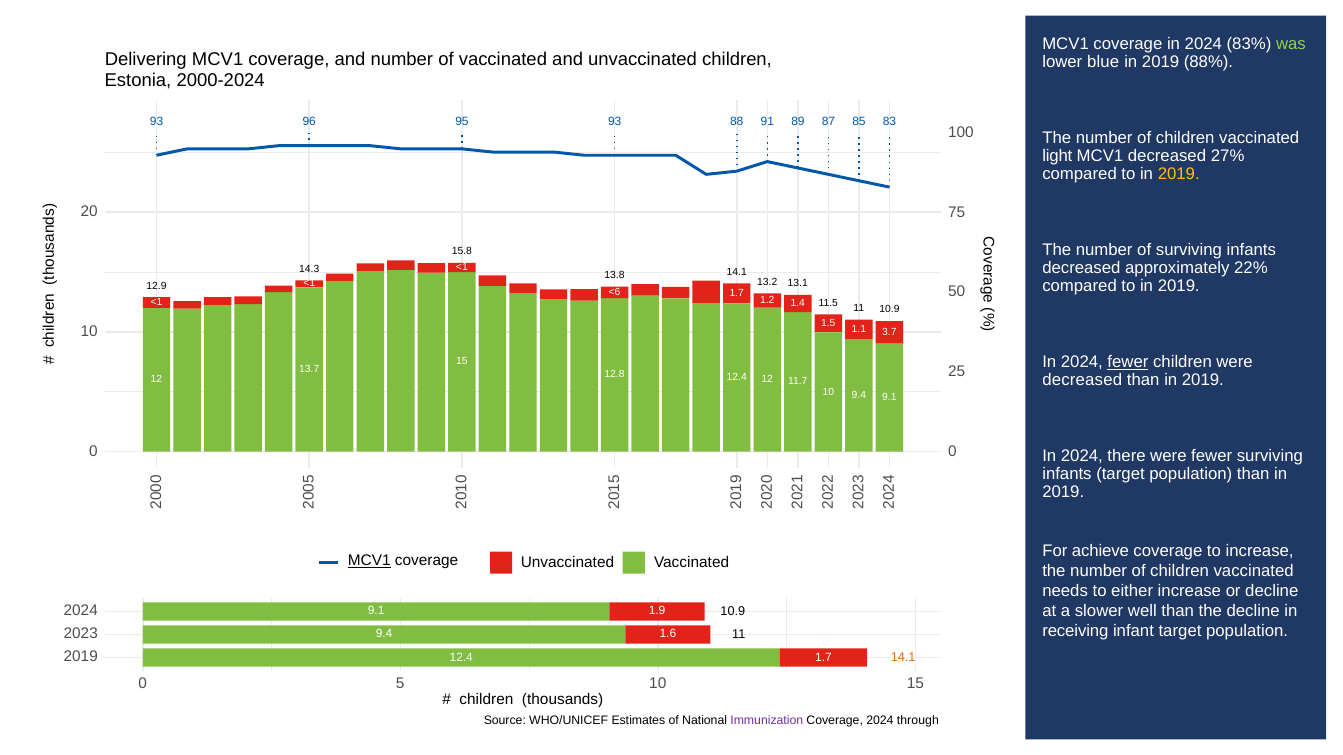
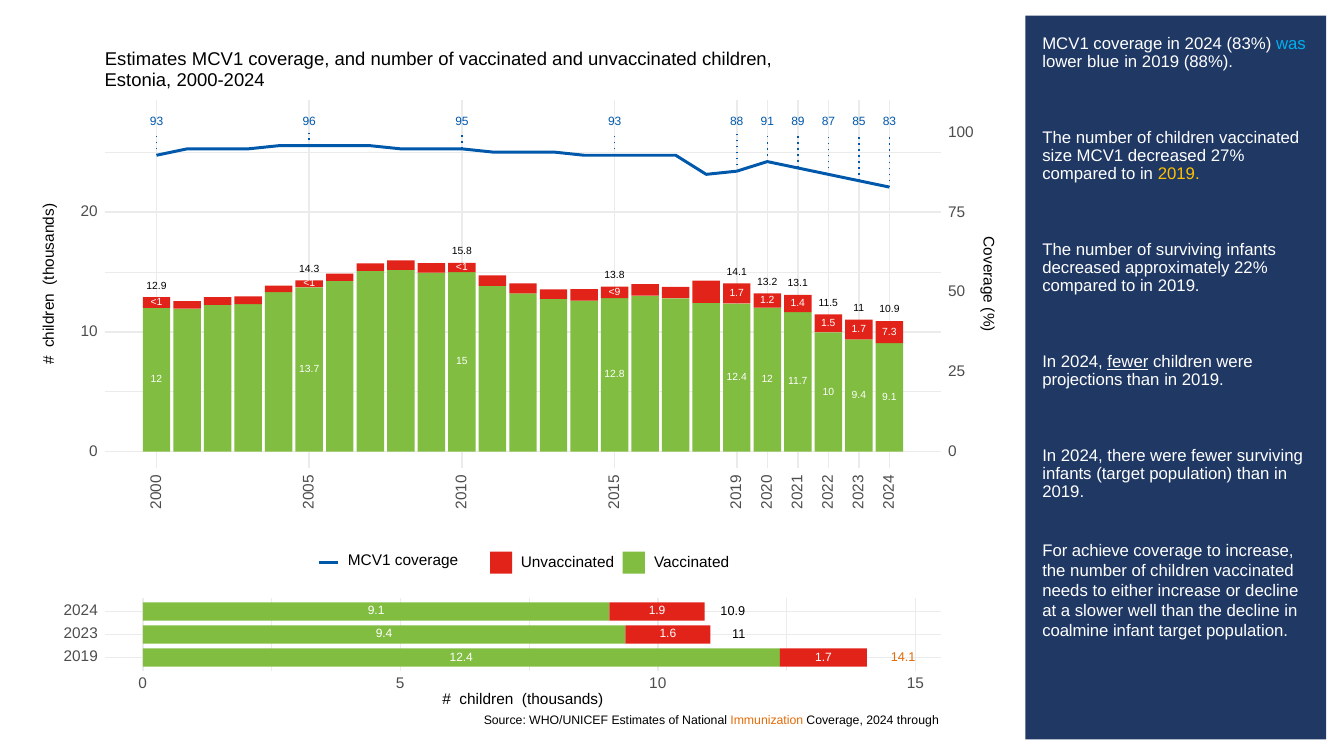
was colour: light green -> light blue (1291, 44)
Delivering: Delivering -> Estimates (146, 60)
light: light -> size (1057, 156)
<6: <6 -> <9 (615, 292)
1.1: 1.1 -> 1.7 (859, 329)
3.7: 3.7 -> 7.3 (889, 332)
decreased: decreased -> projections (1082, 381)
MCV1 underline: present -> none (369, 561)
receiving: receiving -> coalmine (1075, 632)
Immunization colour: purple -> orange (767, 721)
